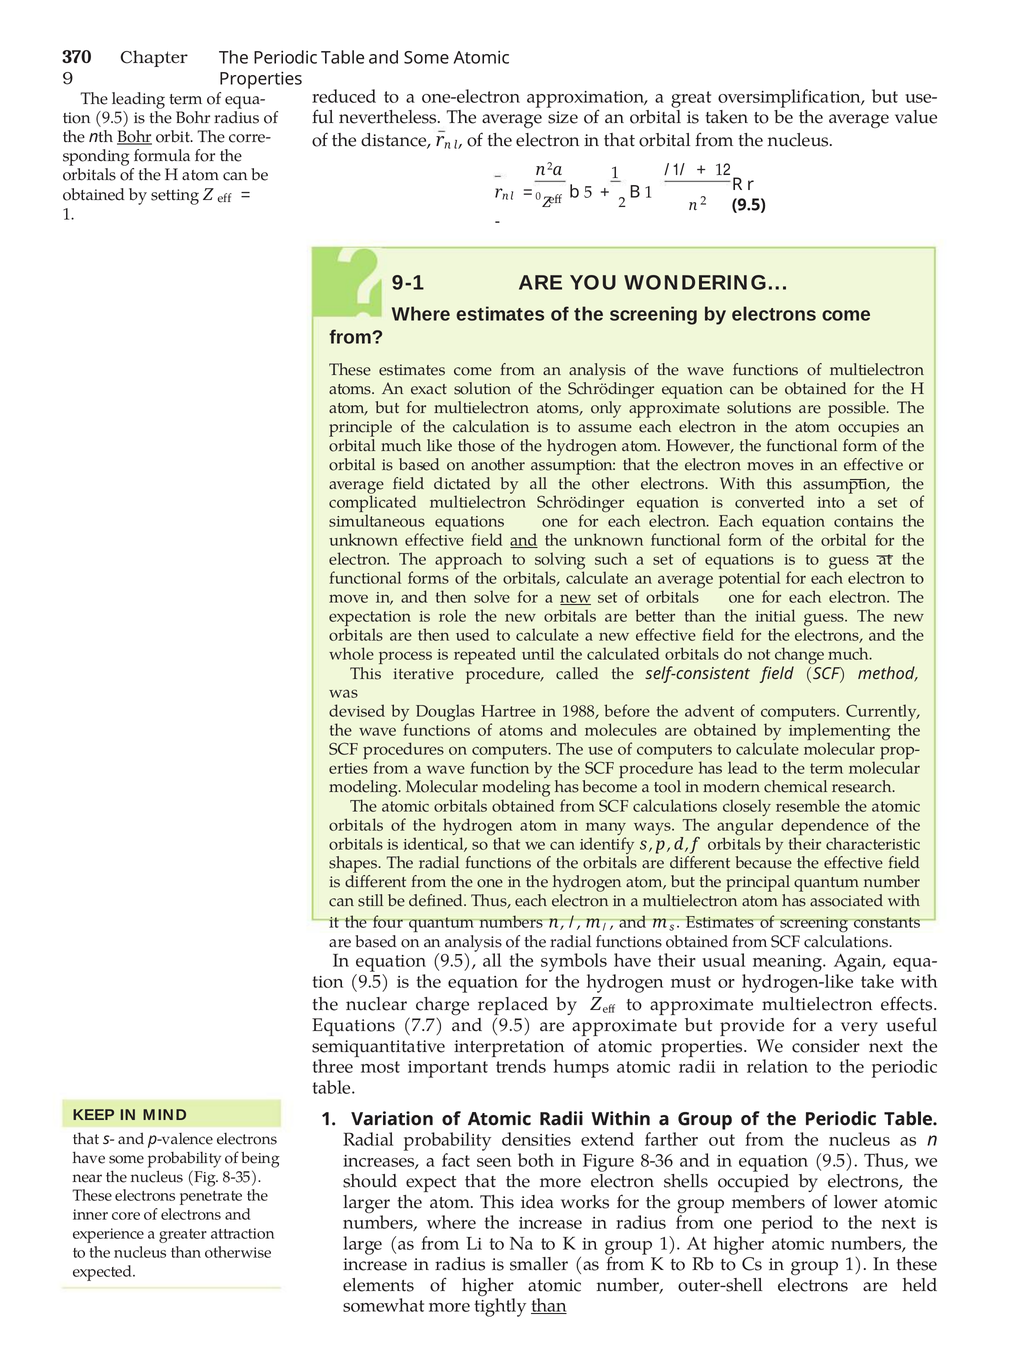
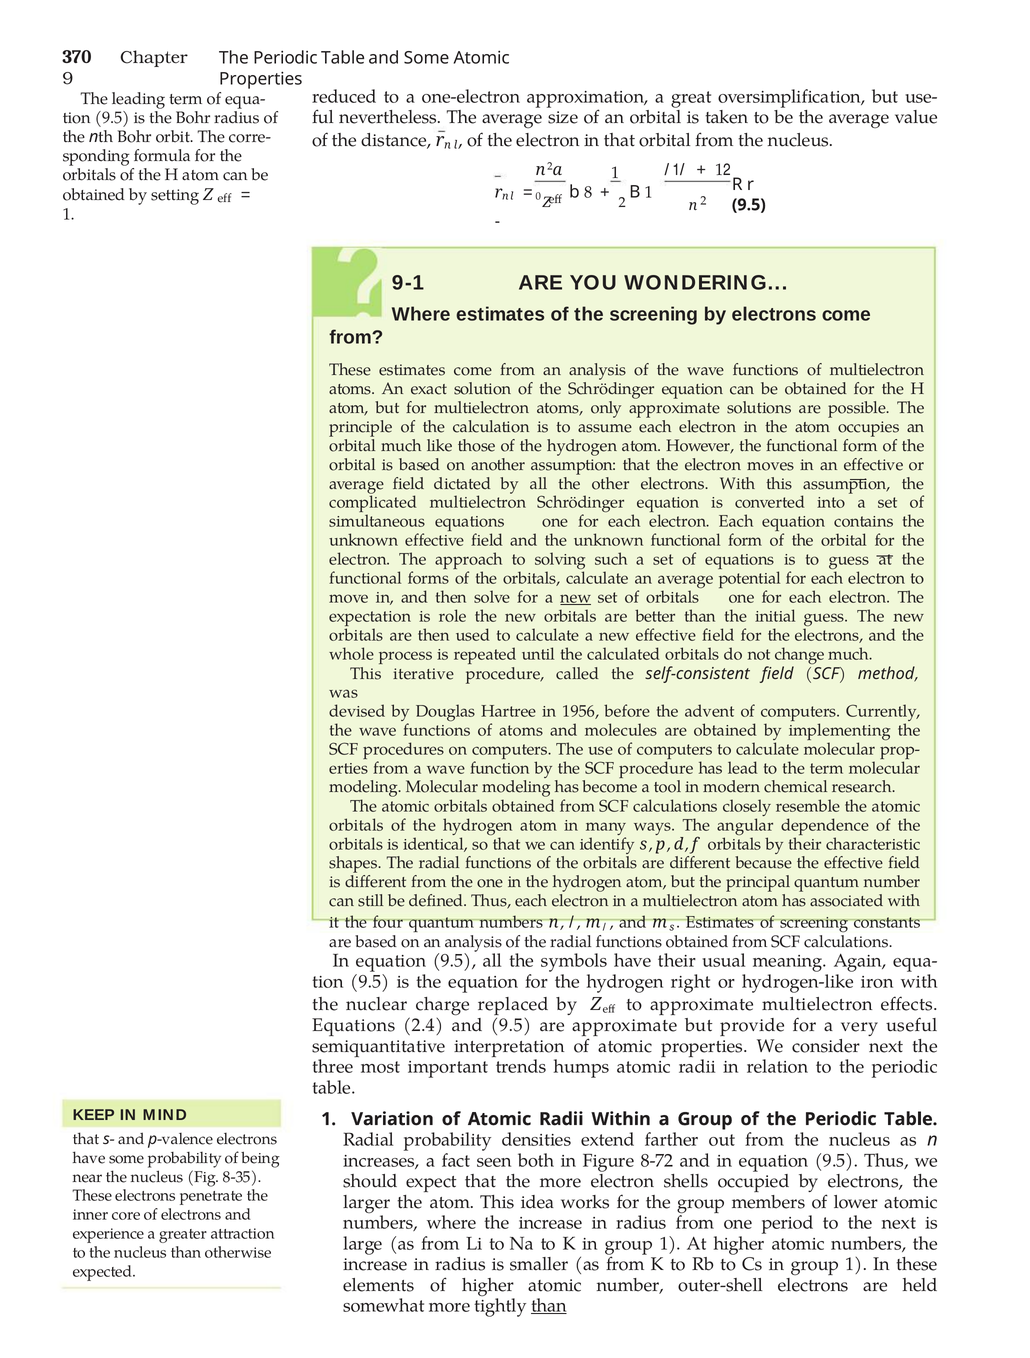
Bohr underline: present -> none (135, 137)
5: 5 -> 8 (588, 192)
and underline: present -> none (524, 540)
1988: 1988 -> 1956 (581, 711)
must: must -> right (691, 981)
take: take -> iron (877, 981)
7.7: 7.7 -> 2.4 (423, 1025)
8-36: 8-36 -> 8-72 (657, 1160)
